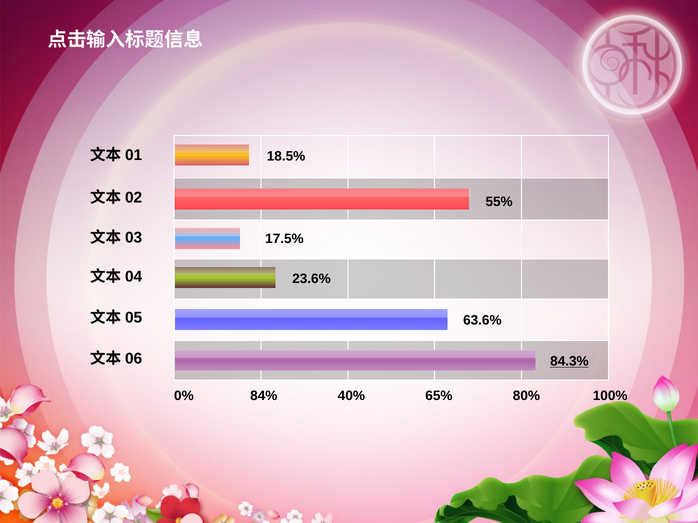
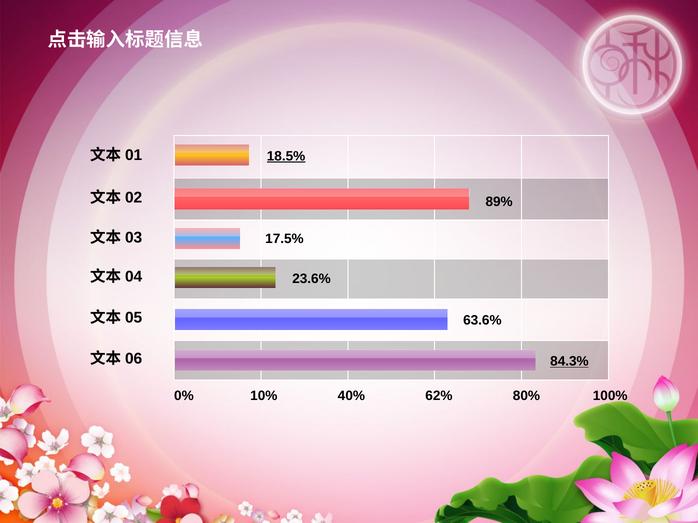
18.5% underline: none -> present (286, 156)
55%: 55% -> 89% (499, 202)
84%: 84% -> 10% (264, 396)
65%: 65% -> 62% (439, 396)
